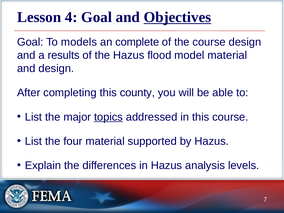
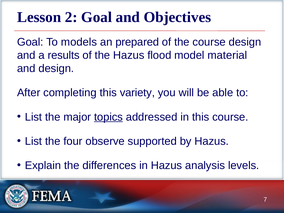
4: 4 -> 2 (71, 17)
Objectives underline: present -> none (177, 17)
complete: complete -> prepared (137, 42)
county: county -> variety (137, 93)
four material: material -> observe (105, 141)
